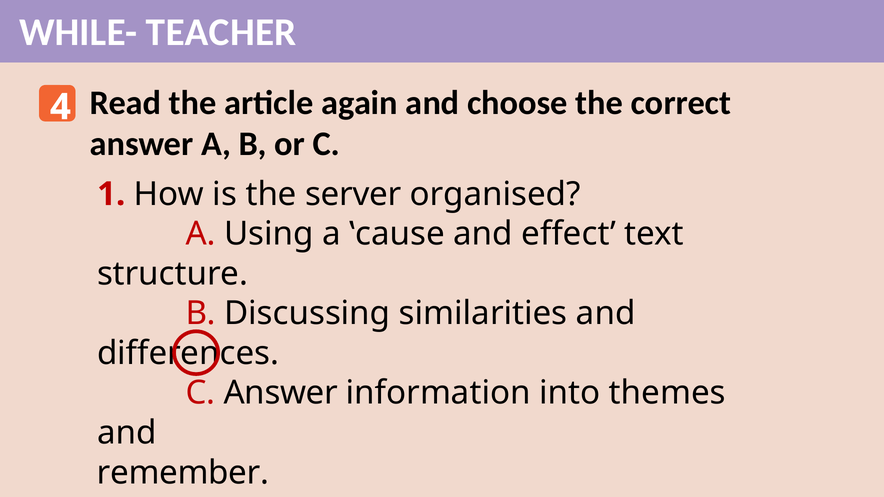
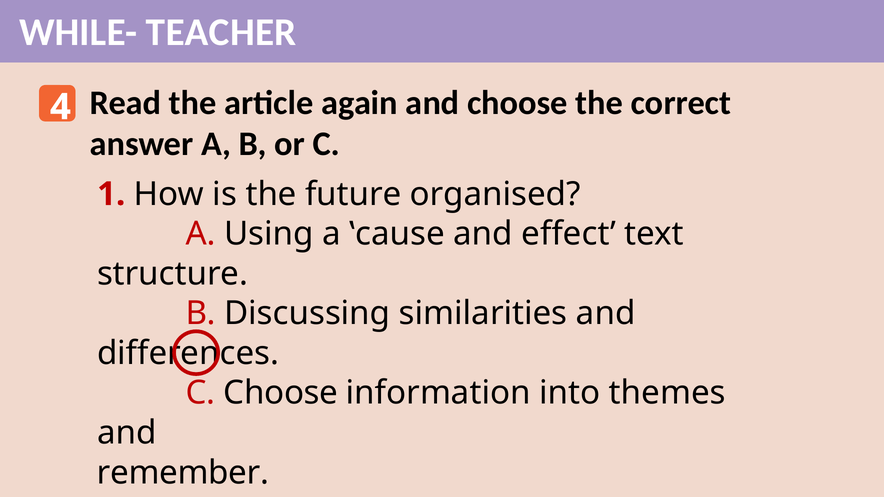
server: server -> future (353, 194)
C Answer: Answer -> Choose (281, 393)
